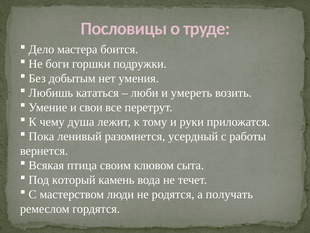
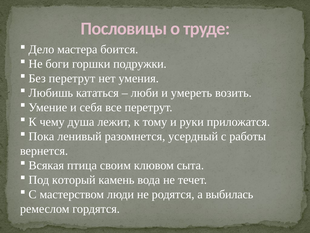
Без добытым: добытым -> перетрут (72, 78)
свои: свои -> себя (91, 107)
получать: получать -> выбилась (229, 194)
